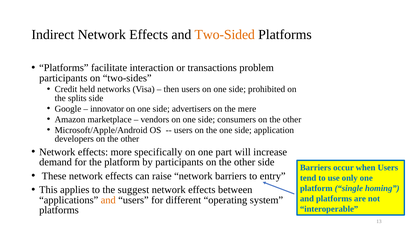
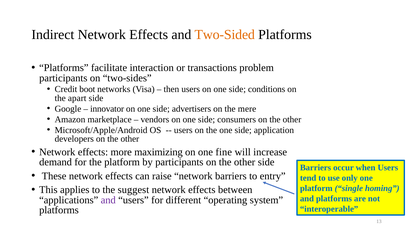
held: held -> boot (87, 89)
prohibited: prohibited -> conditions (267, 89)
splits: splits -> apart (77, 98)
specifically: specifically -> maximizing (159, 152)
part: part -> fine (224, 152)
and colour: orange -> purple (108, 200)
